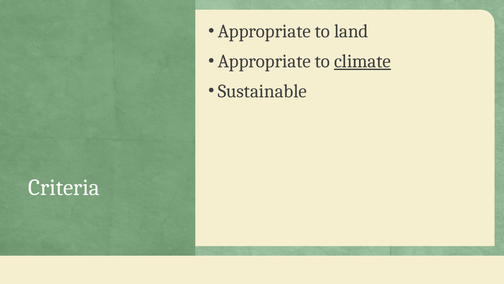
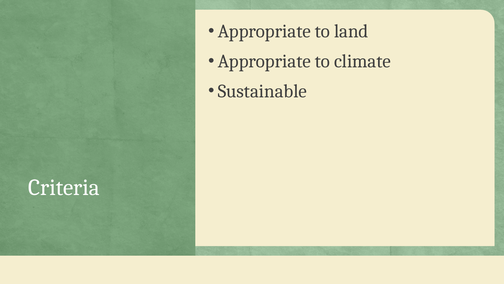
climate underline: present -> none (362, 61)
